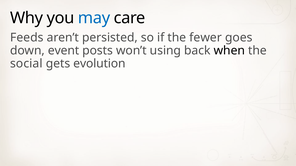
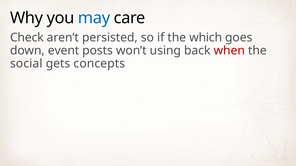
Feeds: Feeds -> Check (27, 38)
fewer: fewer -> which (206, 38)
when colour: black -> red (229, 51)
evolution: evolution -> concepts (99, 64)
